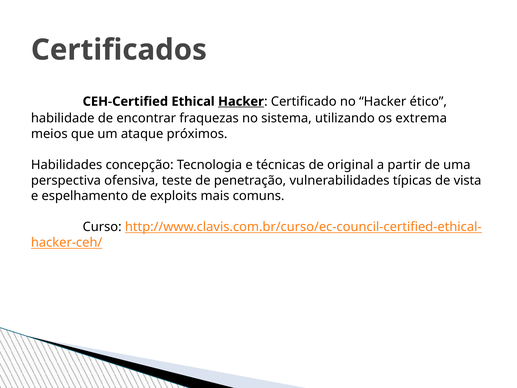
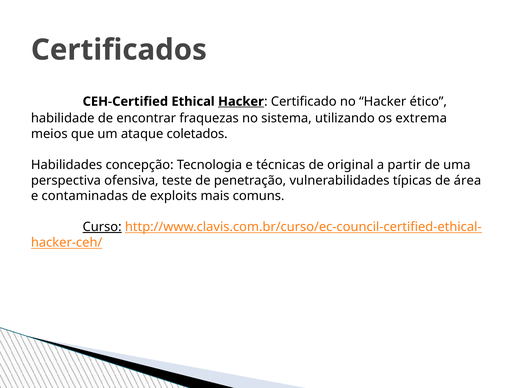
próximos: próximos -> coletados (197, 134)
vista: vista -> área (467, 180)
espelhamento: espelhamento -> contaminadas (85, 196)
Curso underline: none -> present (102, 227)
